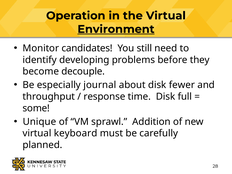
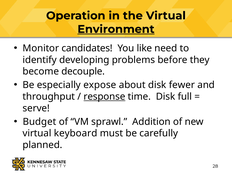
still: still -> like (144, 48)
journal: journal -> expose (100, 85)
response underline: none -> present (104, 97)
some: some -> serve (36, 108)
Unique: Unique -> Budget (39, 122)
